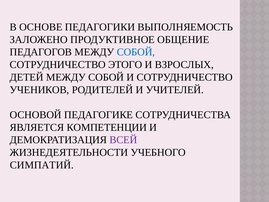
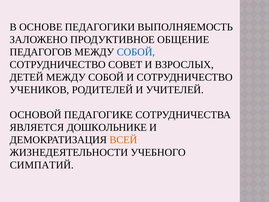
ЭТОГО: ЭТОГО -> СОВЕТ (125, 65)
КОМПЕТЕНЦИИ: КОМПЕТЕНЦИИ -> ДОШКОЛЬНИКЕ (107, 127)
ВСЕЙ colour: purple -> orange (123, 140)
